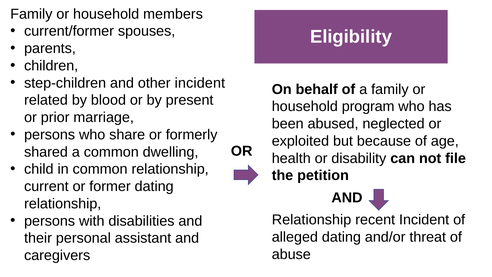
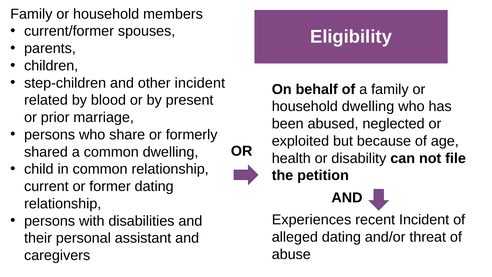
household program: program -> dwelling (368, 106)
Relationship: Relationship -> Experiences (312, 220)
